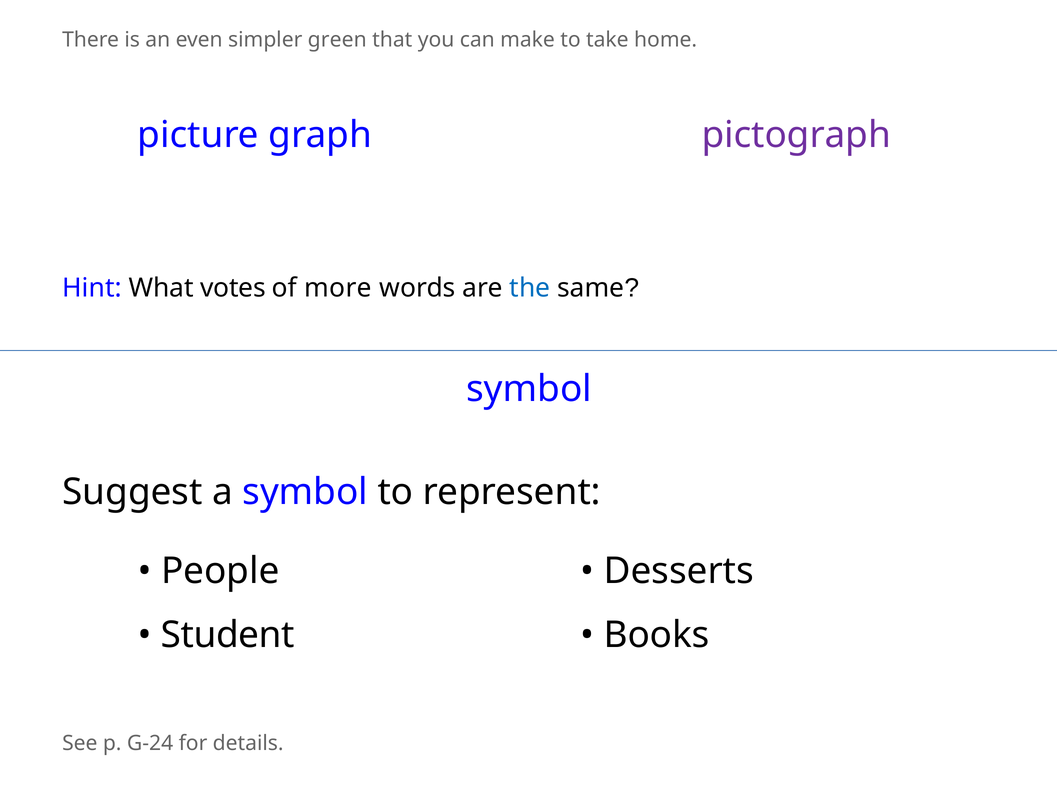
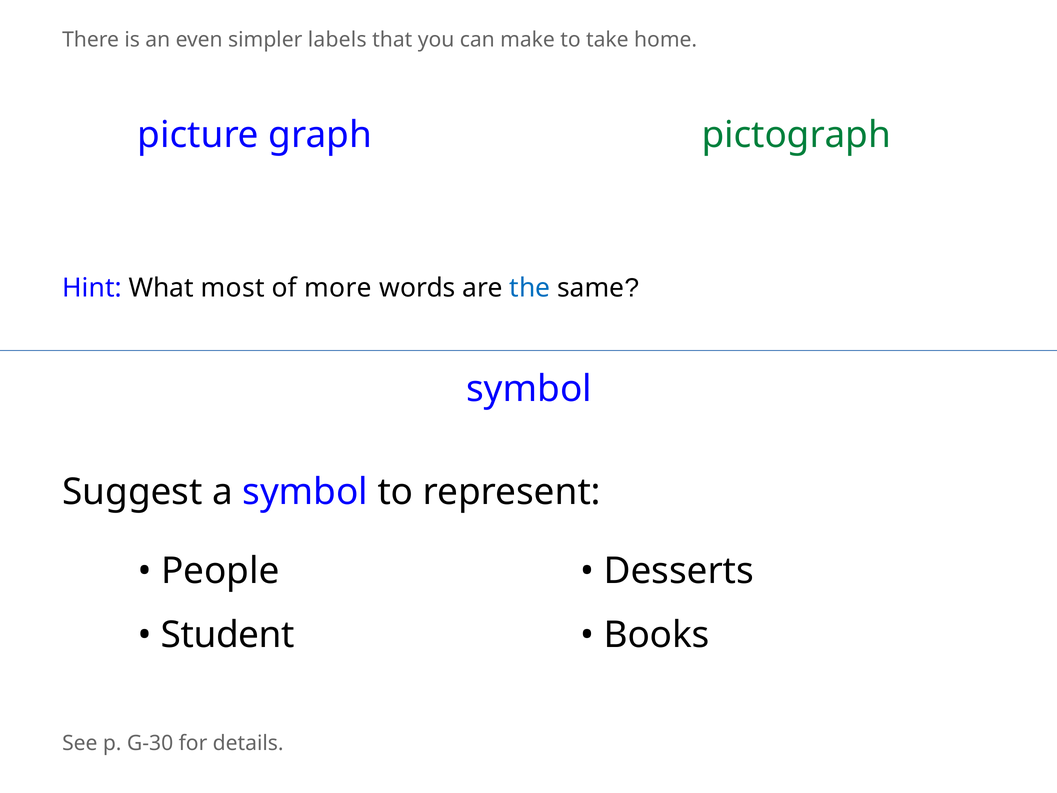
green: green -> labels (337, 40)
pictograph colour: purple -> green (796, 135)
votes: votes -> most (233, 288)
G-24: G-24 -> G-30 (150, 743)
